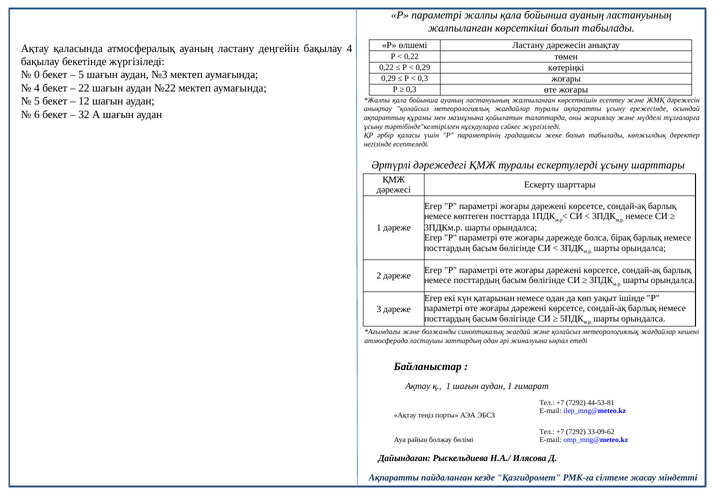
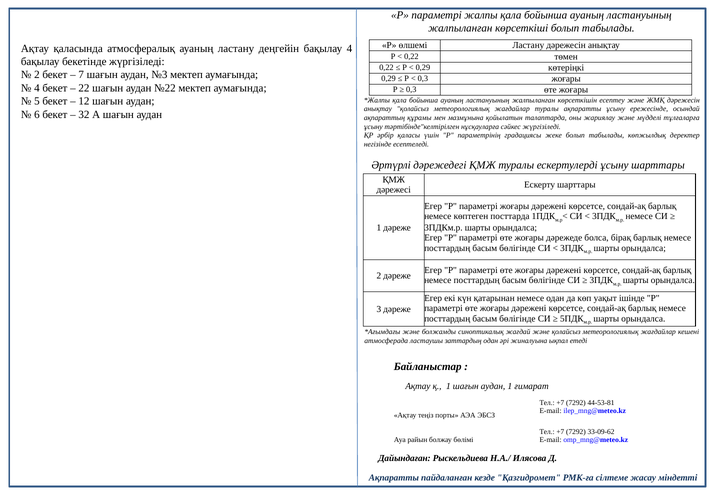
0: 0 -> 2 (37, 75)
5: 5 -> 7 (81, 75)
